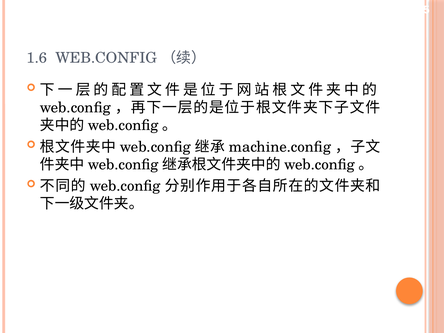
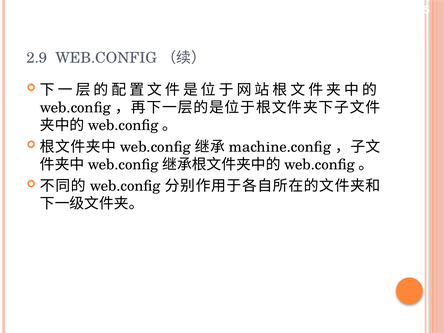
1.6: 1.6 -> 2.9 (37, 58)
